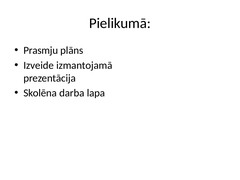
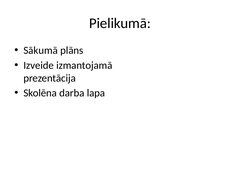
Prasmju: Prasmju -> Sākumā (41, 50)
